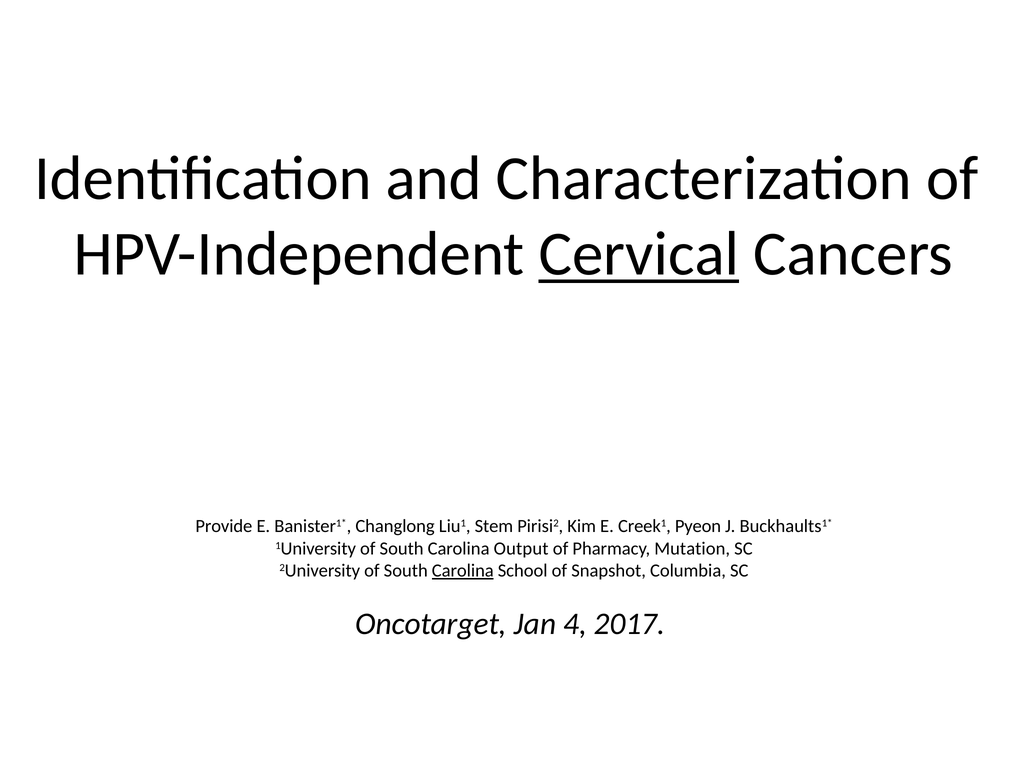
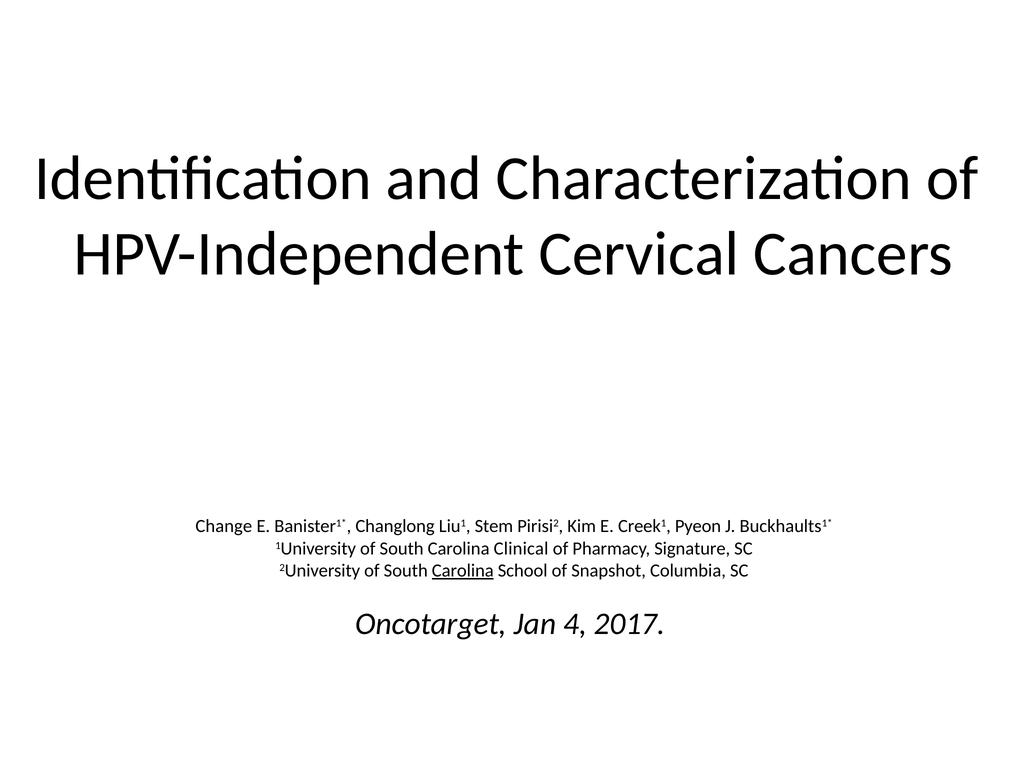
Cervical underline: present -> none (639, 254)
Provide: Provide -> Change (224, 526)
Output: Output -> Clinical (521, 549)
Mutation: Mutation -> Signature (692, 549)
